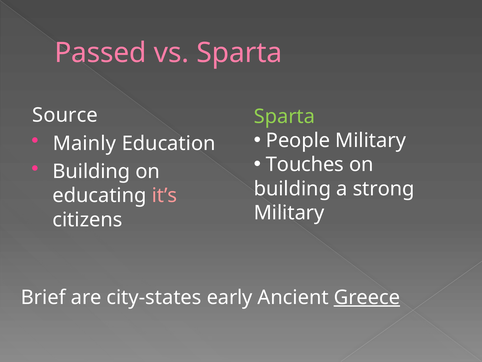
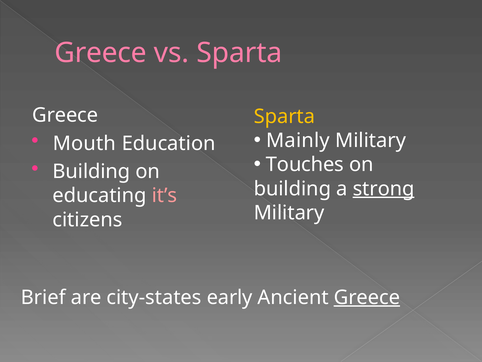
Passed: Passed -> Greece (101, 53)
Source: Source -> Greece (65, 115)
Sparta colour: light green -> yellow (284, 116)
People: People -> Mainly (298, 140)
Mainly: Mainly -> Mouth (84, 143)
strong underline: none -> present (384, 189)
